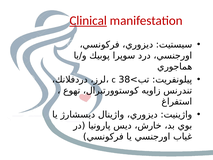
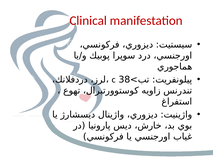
Clinical underline: present -> none (88, 21)
